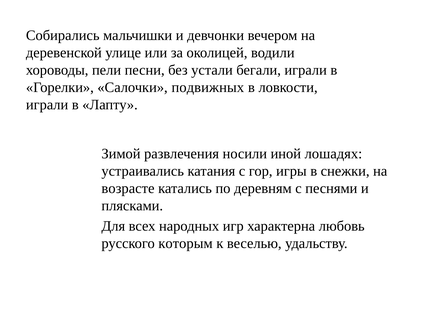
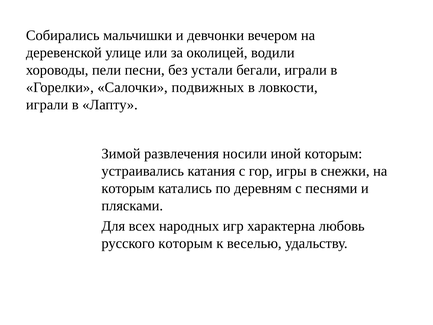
иной лошадях: лошадях -> которым (333, 154)
возрасте: возрасте -> которым (128, 188)
